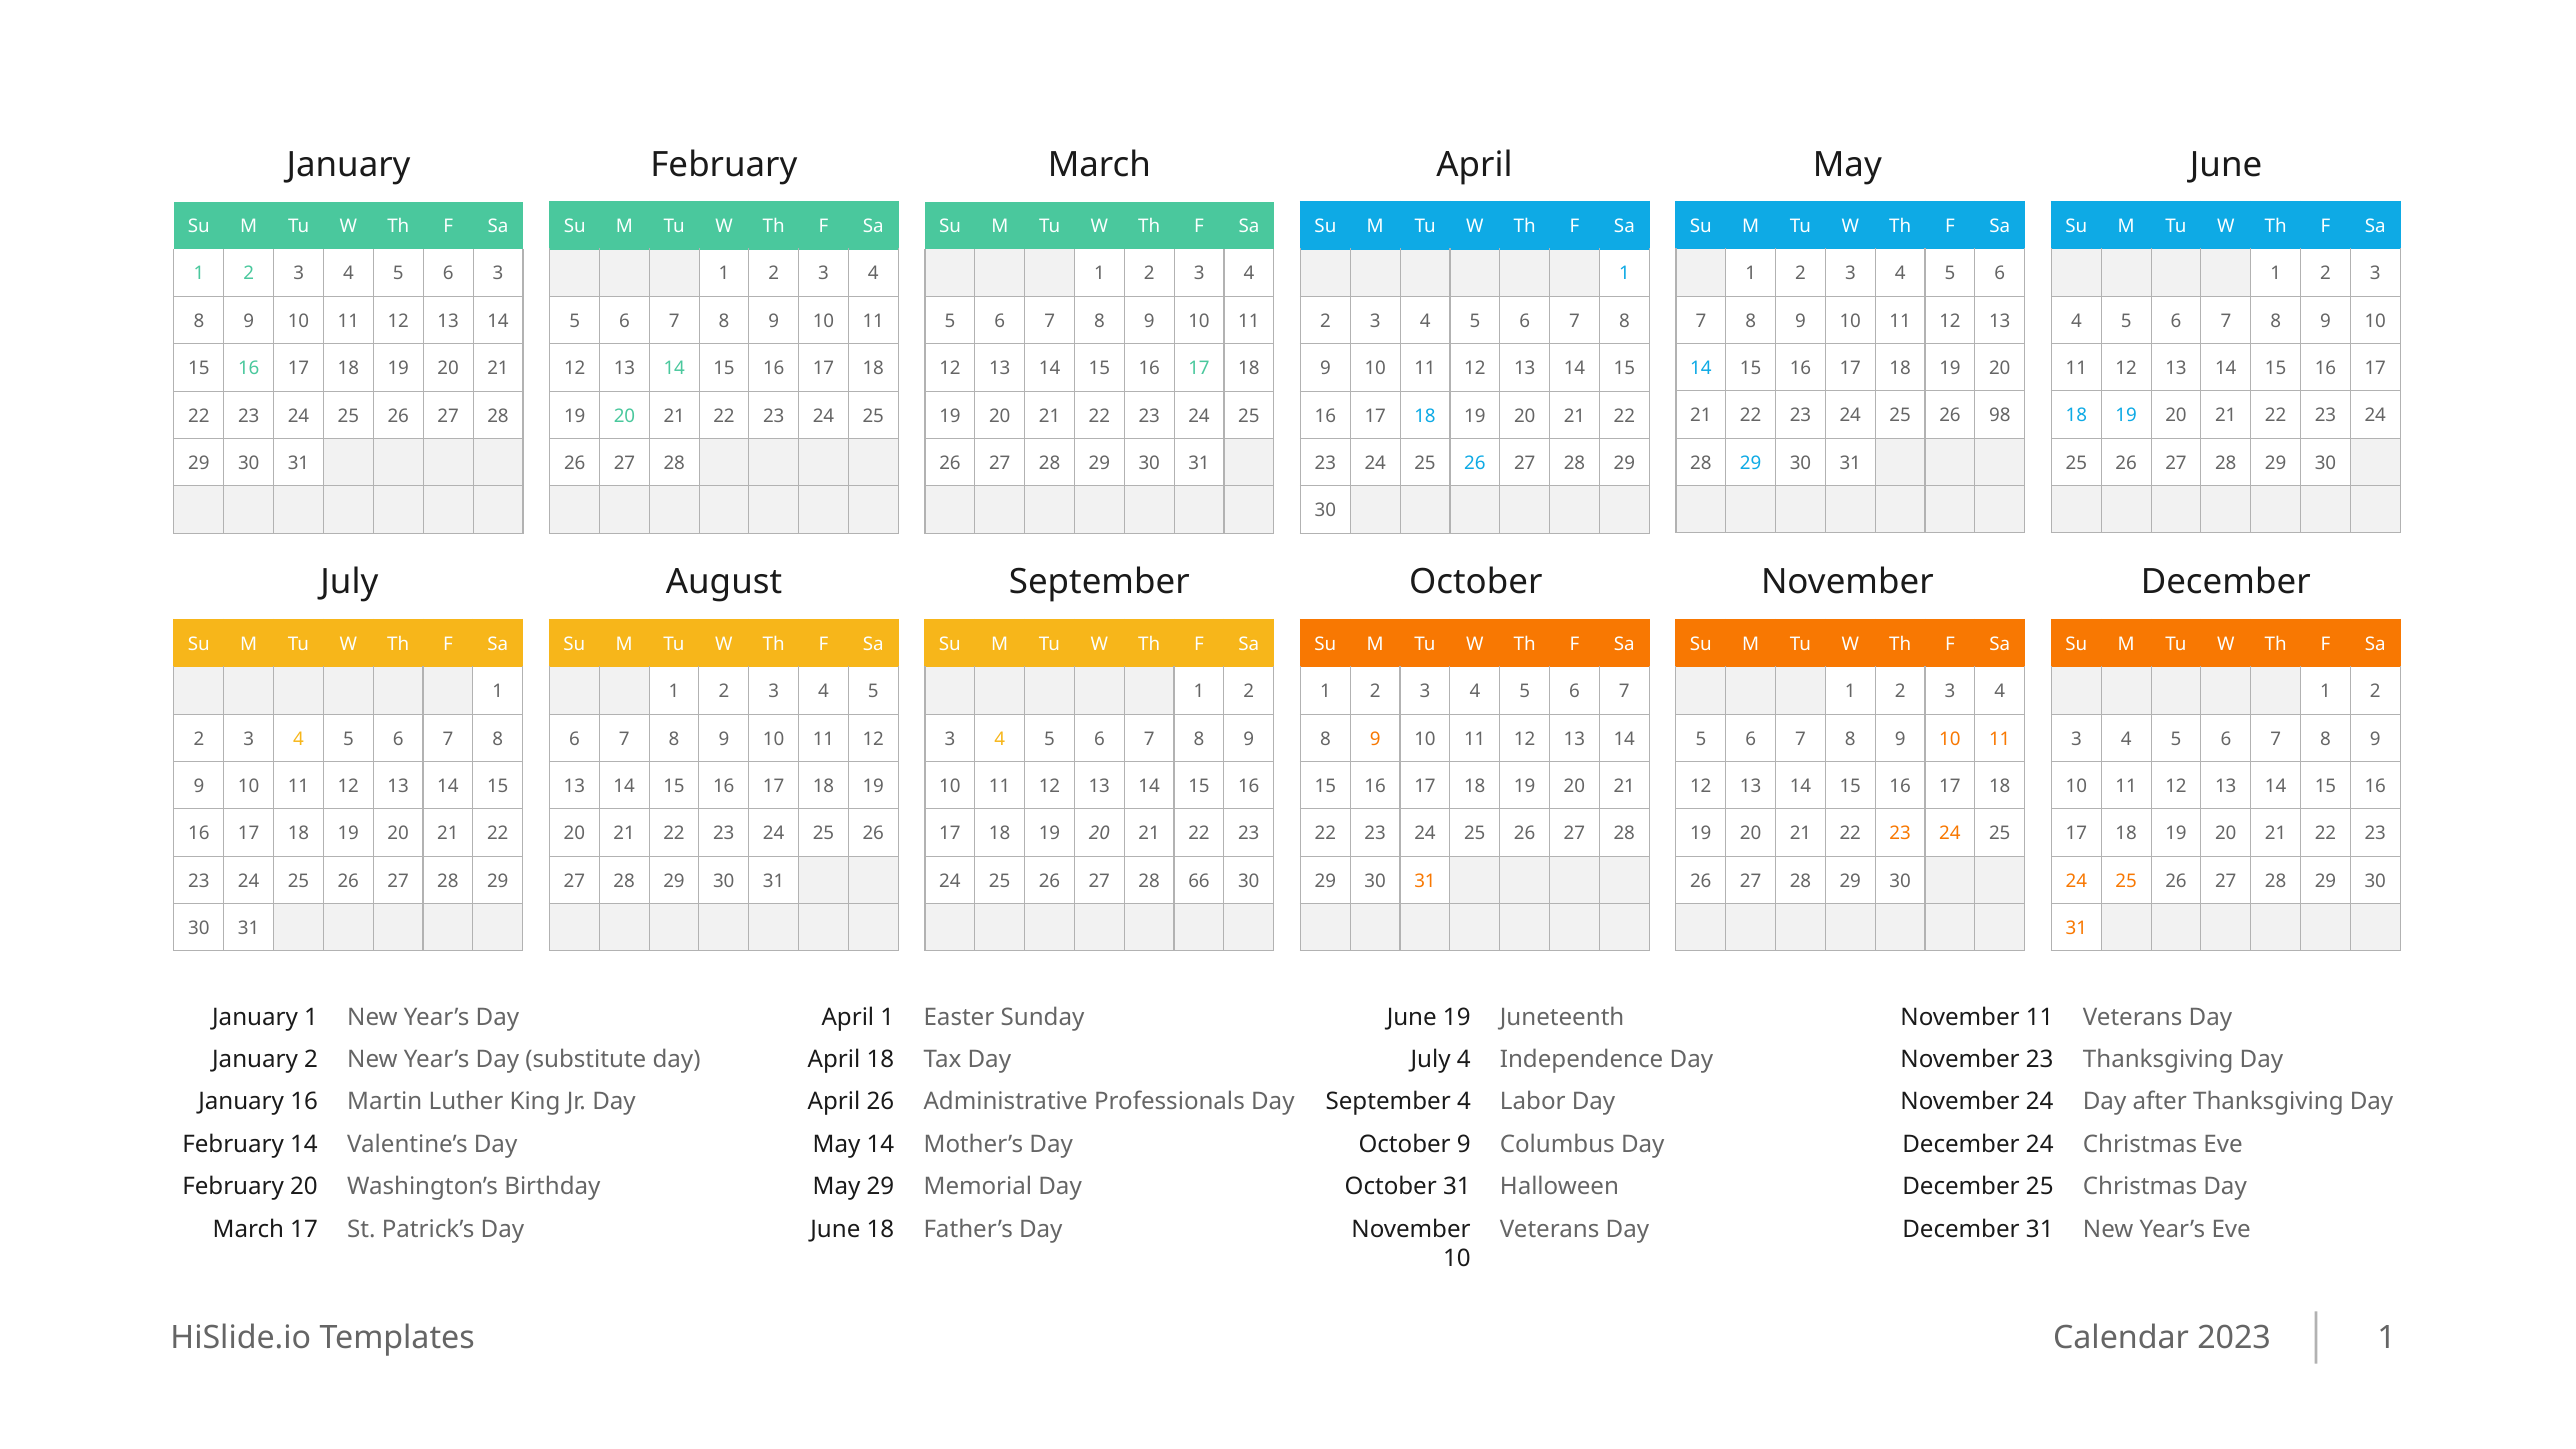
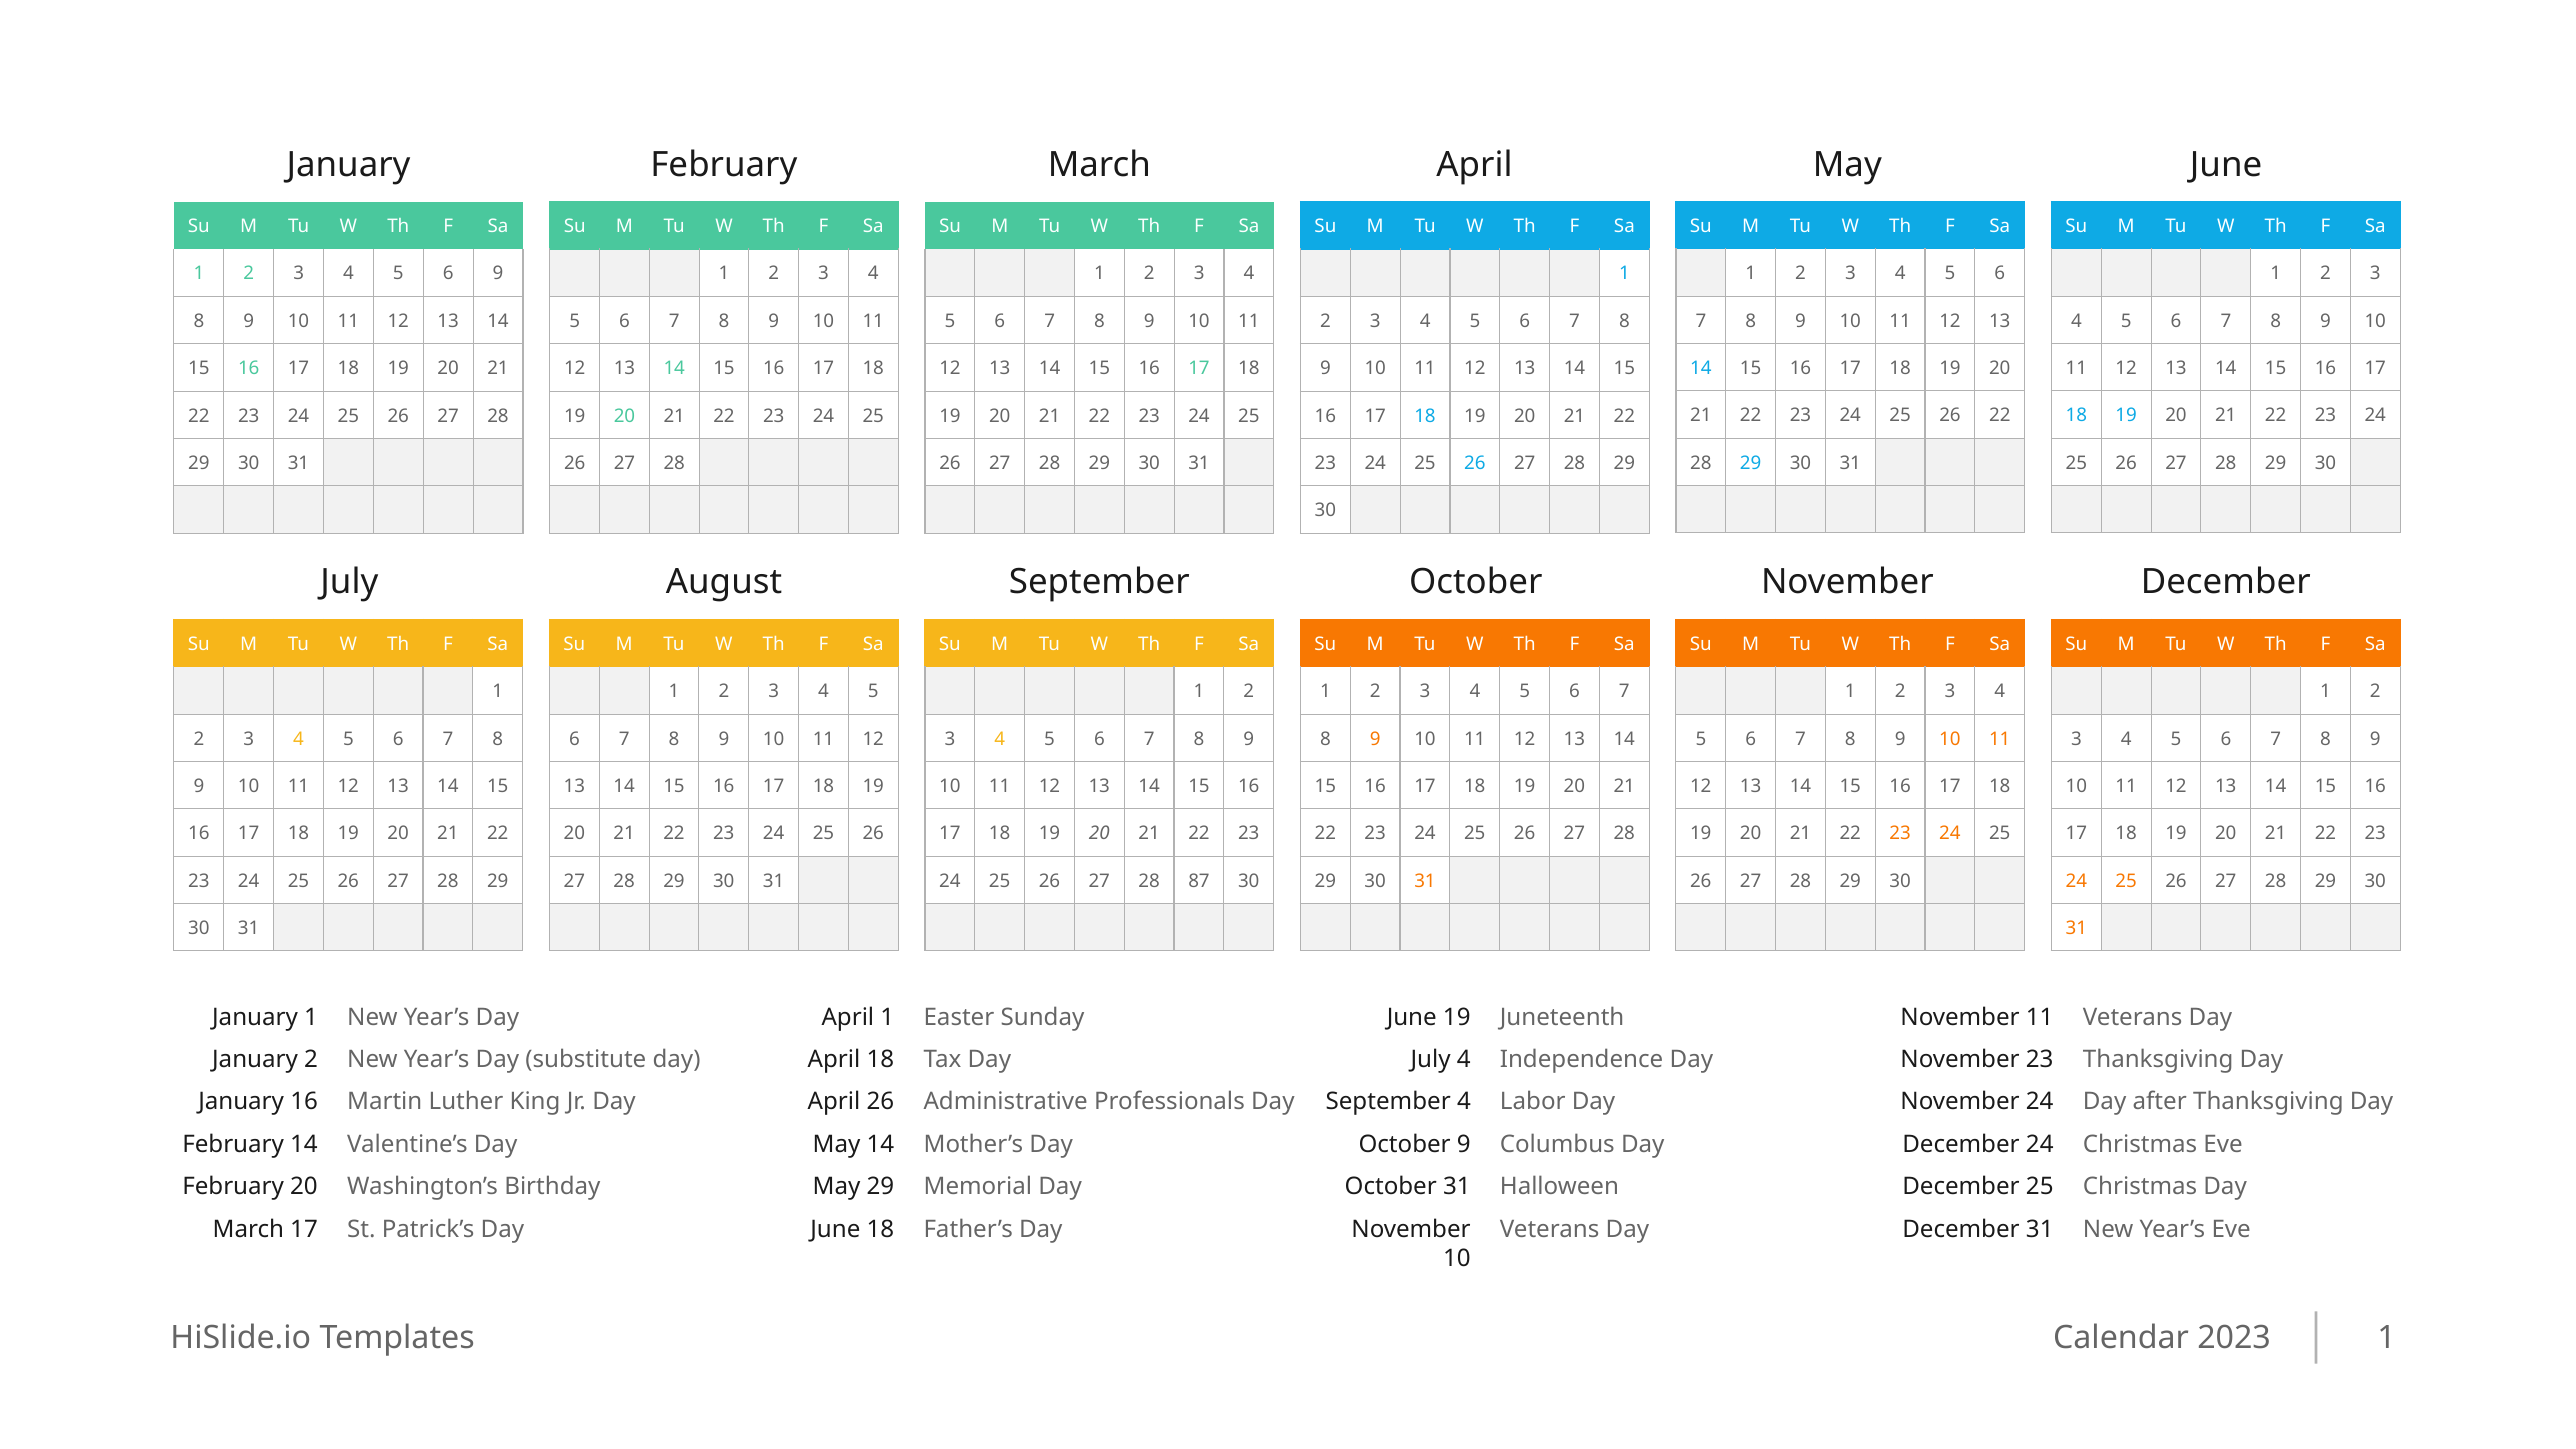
6 3: 3 -> 9 (498, 274)
26 98: 98 -> 22 (2000, 416)
66: 66 -> 87 (1199, 881)
